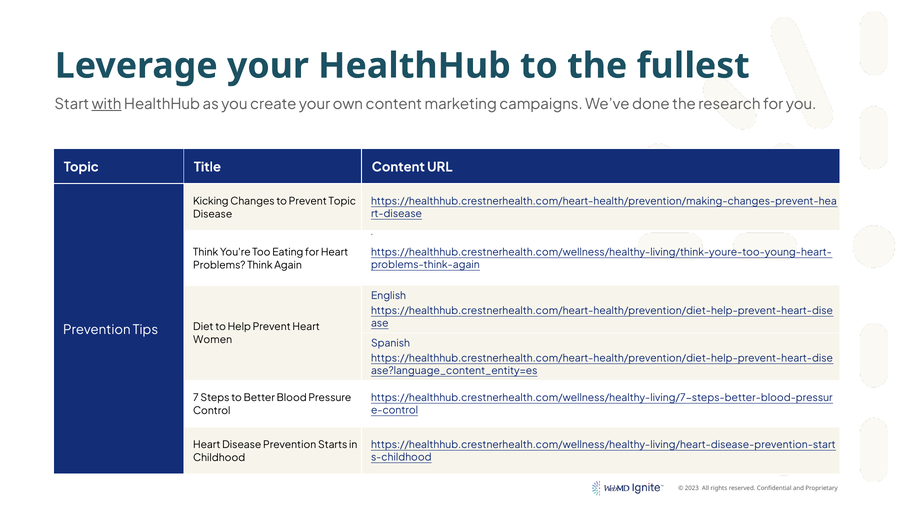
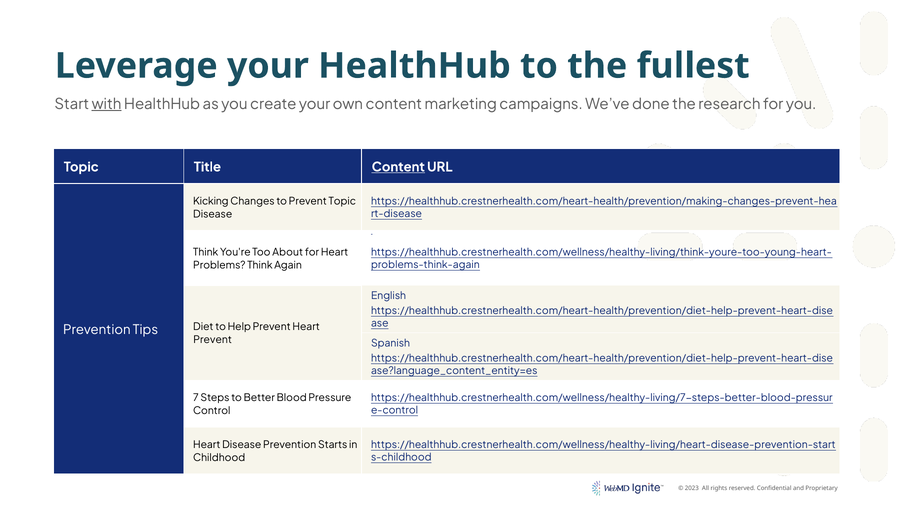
Content underline: none -> present (398, 167)
Eating: Eating -> About (288, 252)
Women: Women -> Prevent (213, 340)
